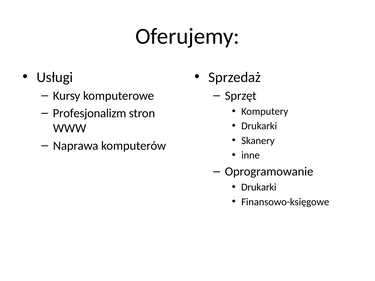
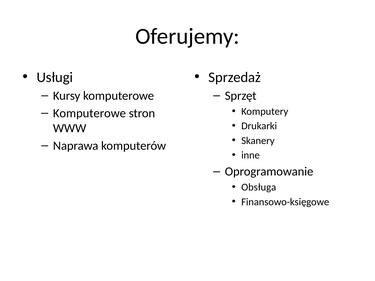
Profesjonalizm: Profesjonalizm -> Komputerowe (89, 113)
Drukarki: Drukarki -> Obsługa (259, 187)
